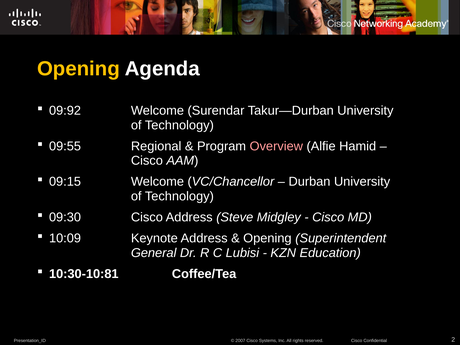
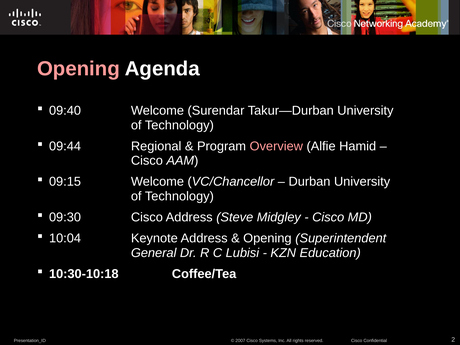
Opening colour: yellow -> pink (79, 69)
09:92: 09:92 -> 09:40 (65, 111)
09:55: 09:55 -> 09:44 (65, 146)
10:09: 10:09 -> 10:04 (65, 238)
10:30-10:81: 10:30-10:81 -> 10:30-10:18 (84, 274)
